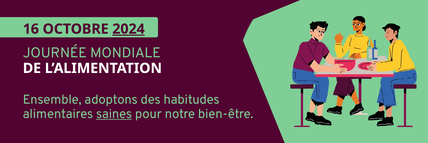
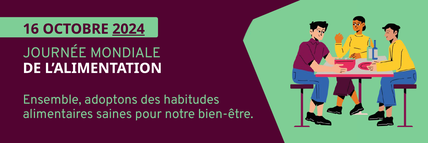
saines underline: present -> none (114, 114)
